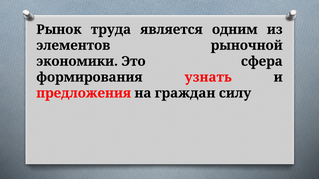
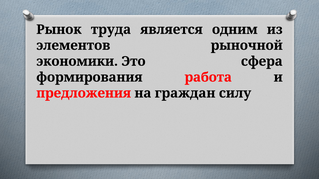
узнать: узнать -> работа (208, 77)
